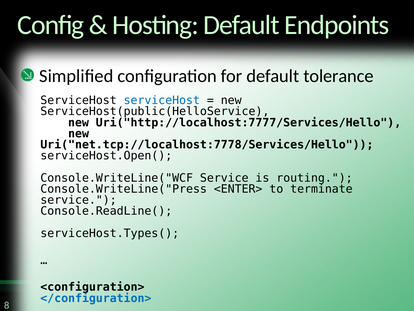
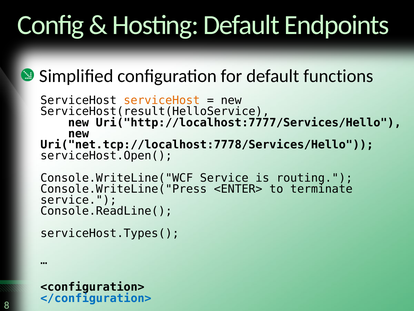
tolerance: tolerance -> functions (338, 76)
serviceHost colour: blue -> orange (162, 100)
ServiceHost(public(HelloService: ServiceHost(public(HelloService -> ServiceHost(result(HelloService (155, 111)
